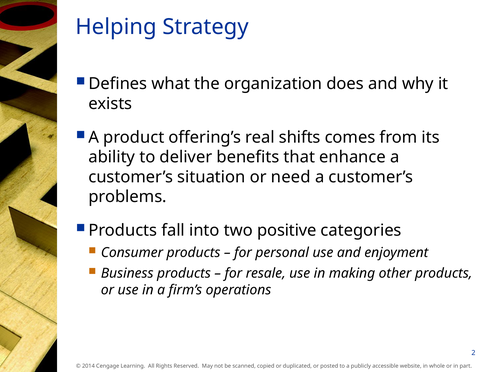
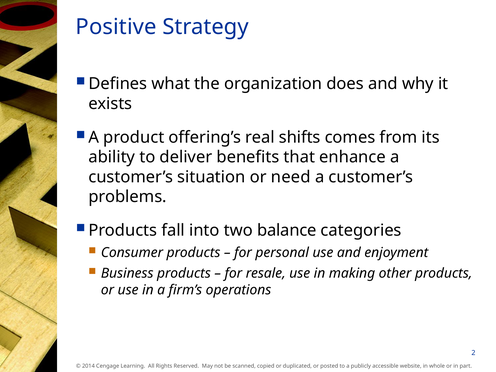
Helping: Helping -> Positive (116, 27)
positive: positive -> balance (287, 230)
